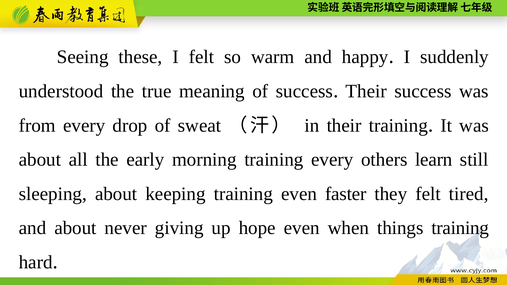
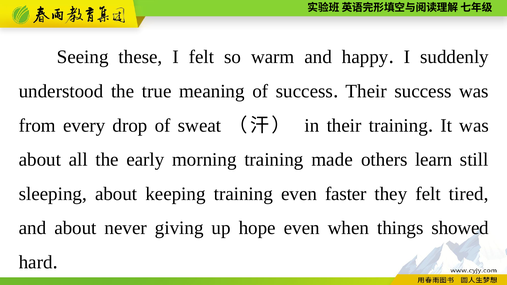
training every: every -> made (332, 160)
things training: training -> showed (460, 228)
